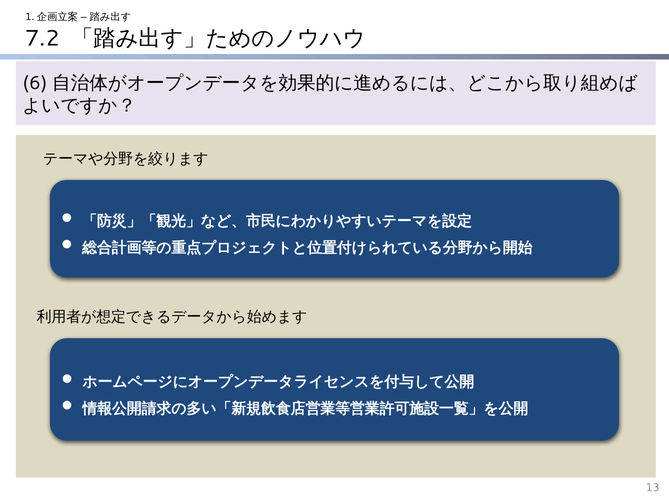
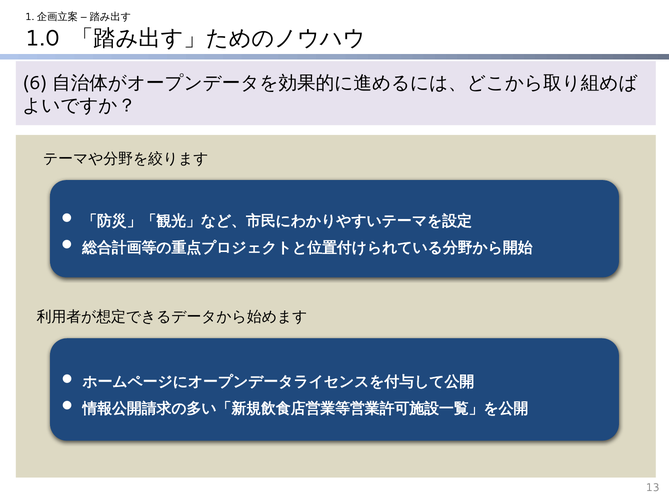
7.2: 7.2 -> 1.0 (42, 38)
